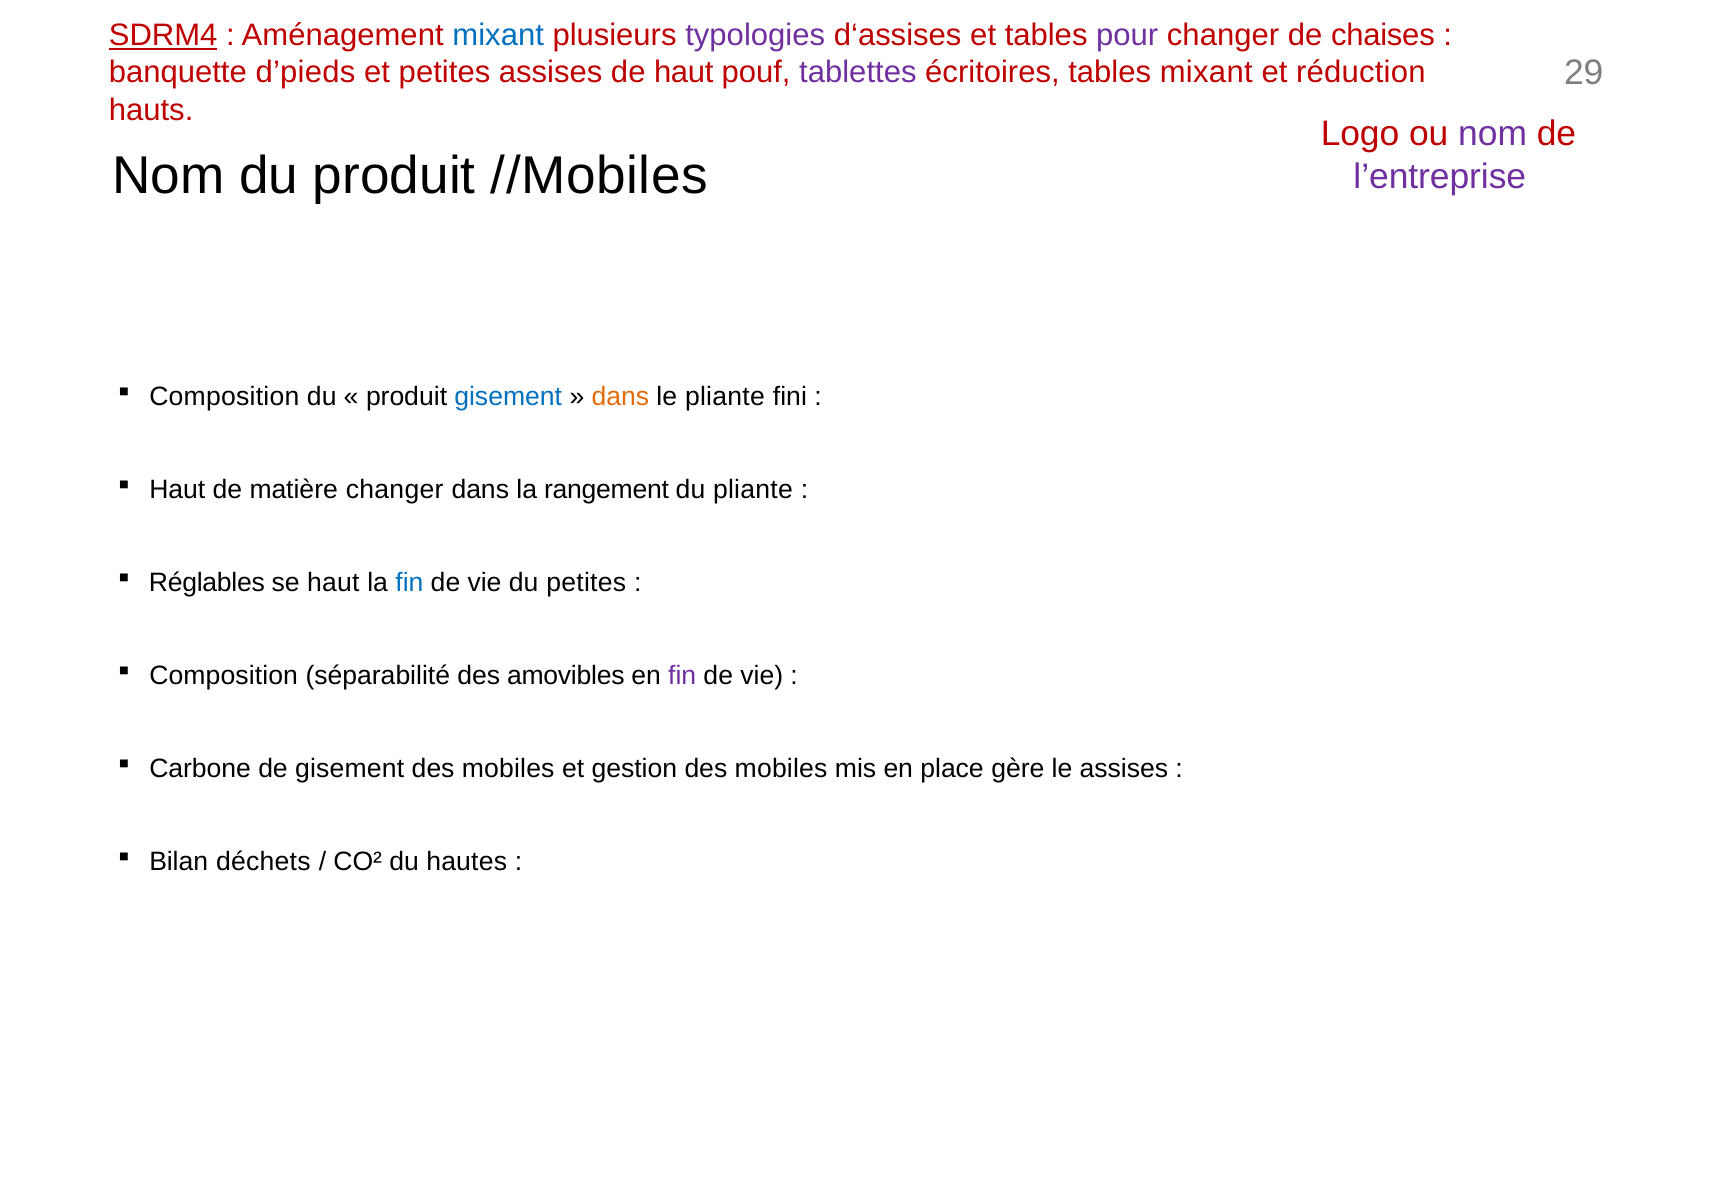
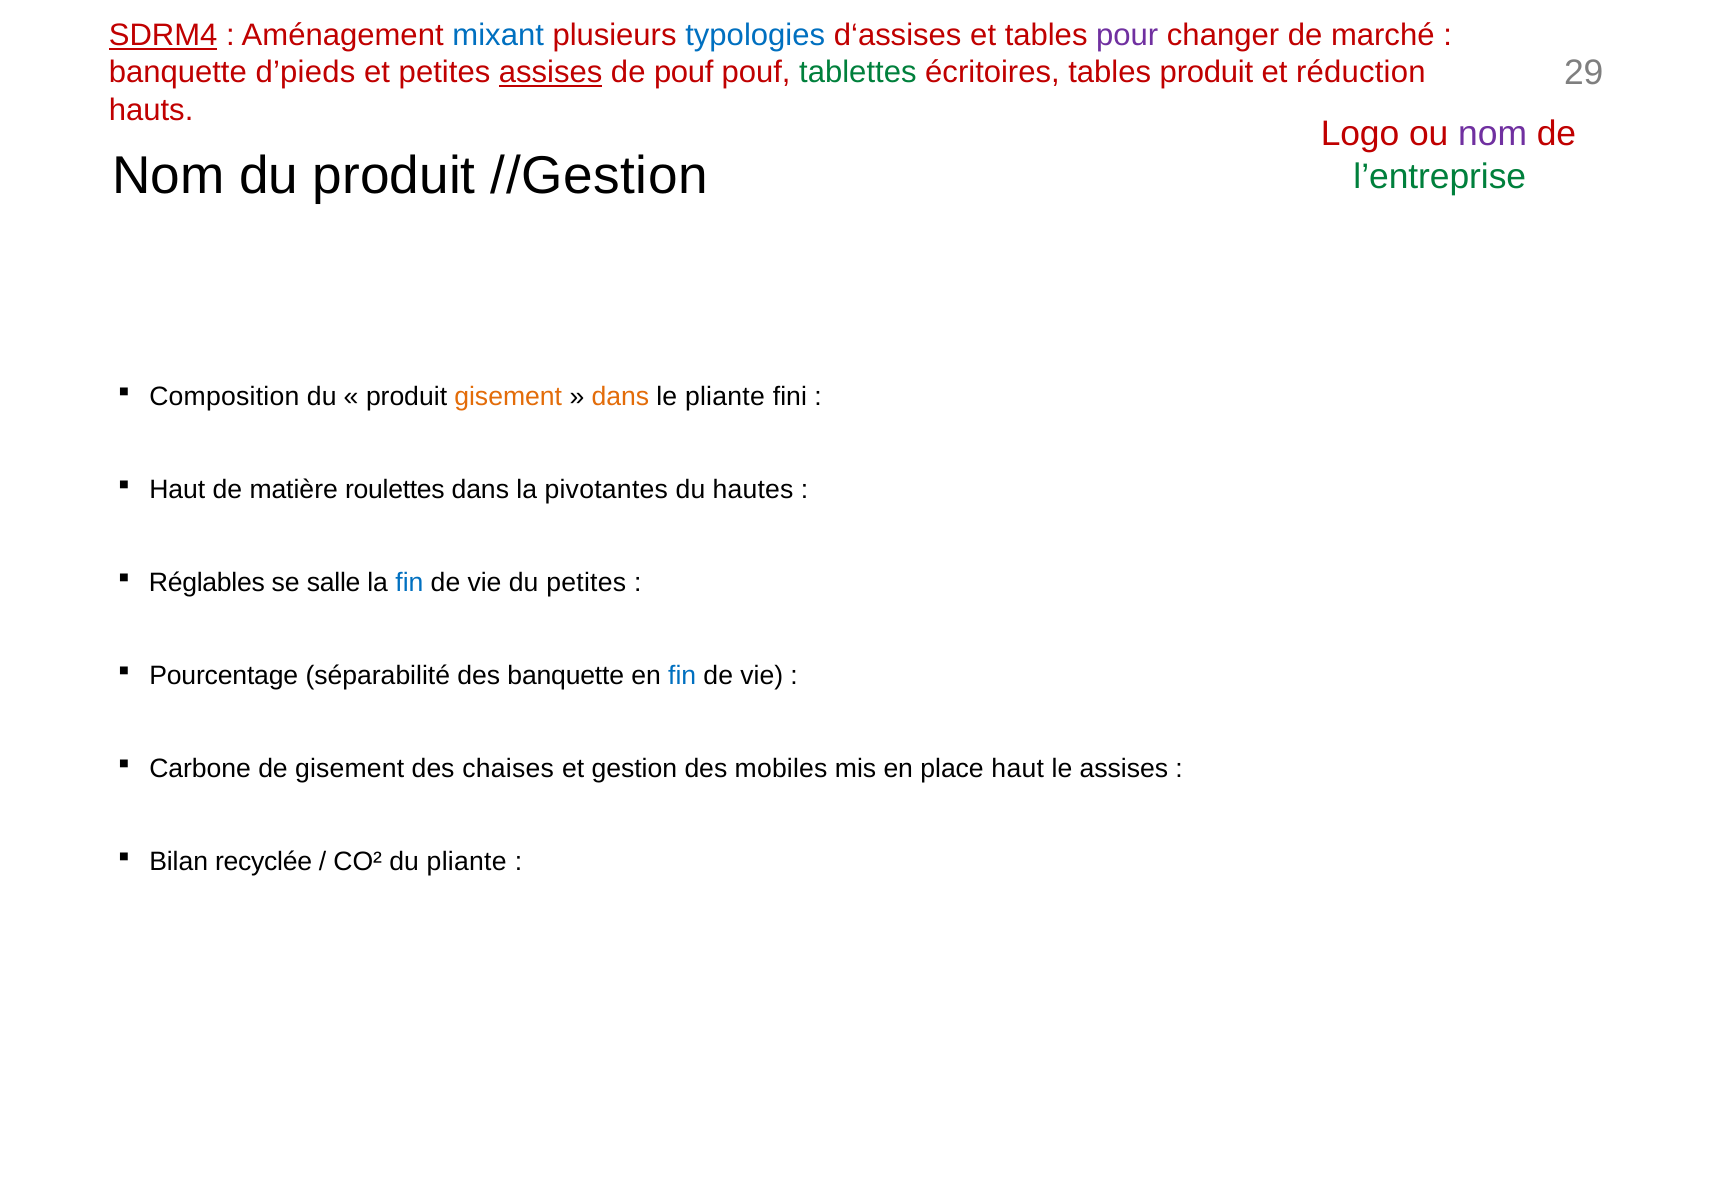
typologies colour: purple -> blue (755, 35)
chaises: chaises -> marché (1383, 35)
assises underline: none -> present (551, 73)
de haut: haut -> pouf (684, 73)
tablettes colour: purple -> green (858, 73)
tables mixant: mixant -> produit (1206, 73)
//Mobiles: //Mobiles -> //Gestion (599, 176)
l’entreprise colour: purple -> green (1440, 177)
gisement colour: blue -> orange (508, 397)
matière changer: changer -> roulettes (395, 490)
rangement: rangement -> pivotantes (606, 490)
du pliante: pliante -> hautes (753, 490)
se haut: haut -> salle (334, 583)
Composition: Composition -> Pourcentage (224, 676)
des amovibles: amovibles -> banquette (566, 676)
fin colour: purple -> blue (682, 676)
mobiles: mobiles -> chaises (508, 769)
place gère: gère -> haut (1018, 769)
déchets: déchets -> recyclée (264, 862)
du hautes: hautes -> pliante (467, 862)
